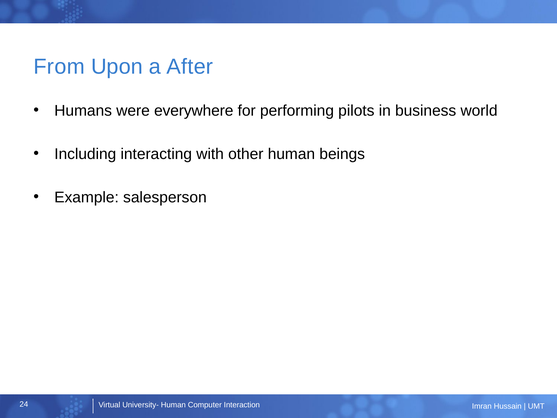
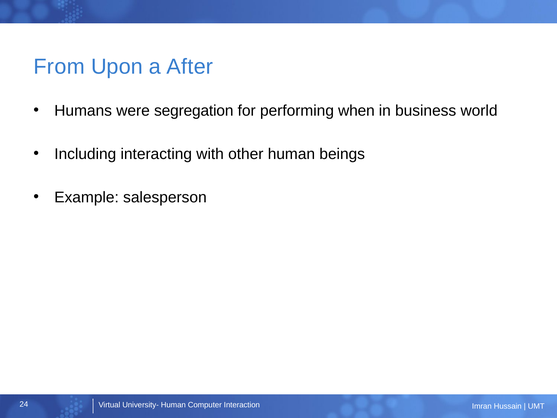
everywhere: everywhere -> segregation (194, 111)
pilots: pilots -> when (356, 111)
